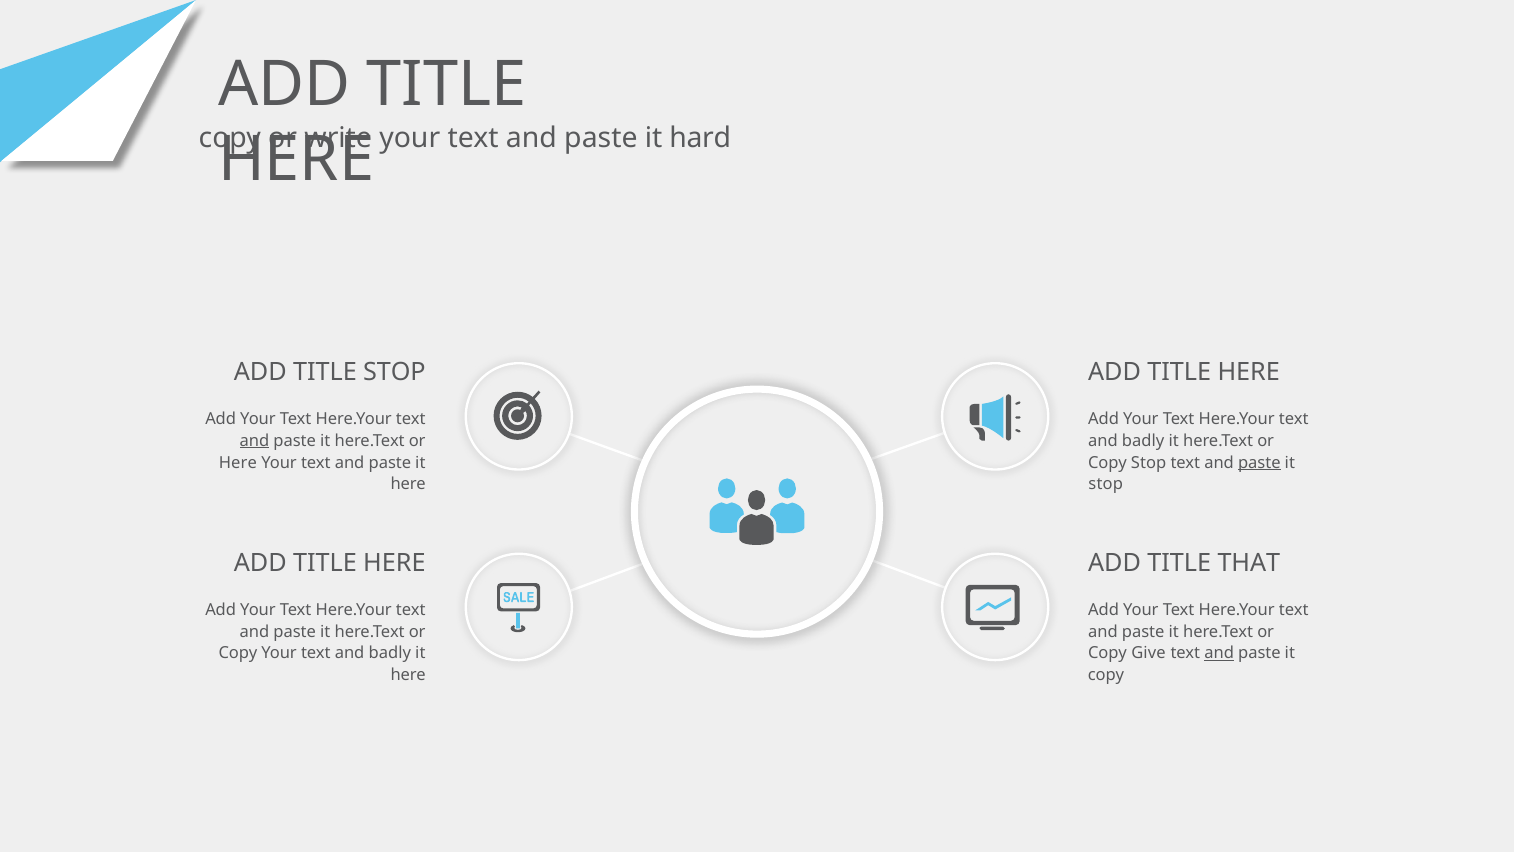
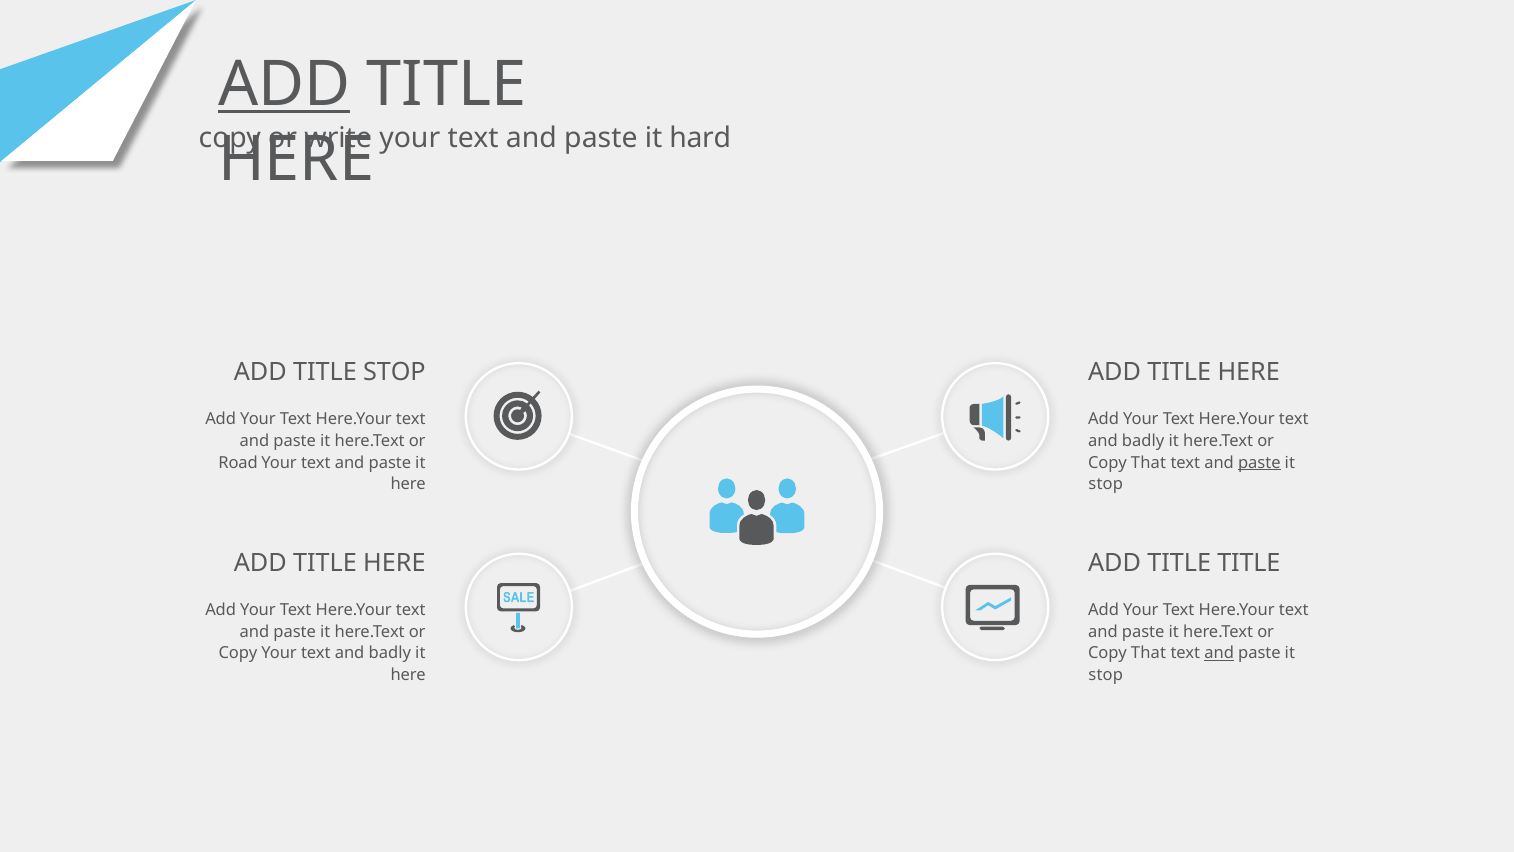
ADD underline: none -> present (284, 84)
and underline: present -> none (255, 441)
Here: Here -> Road (238, 462)
Stop: Stop -> That (1149, 462)
TITLE THAT: THAT -> TITLE (1249, 563)
Give: Give -> That (1149, 653)
copy: copy -> stop (1106, 675)
